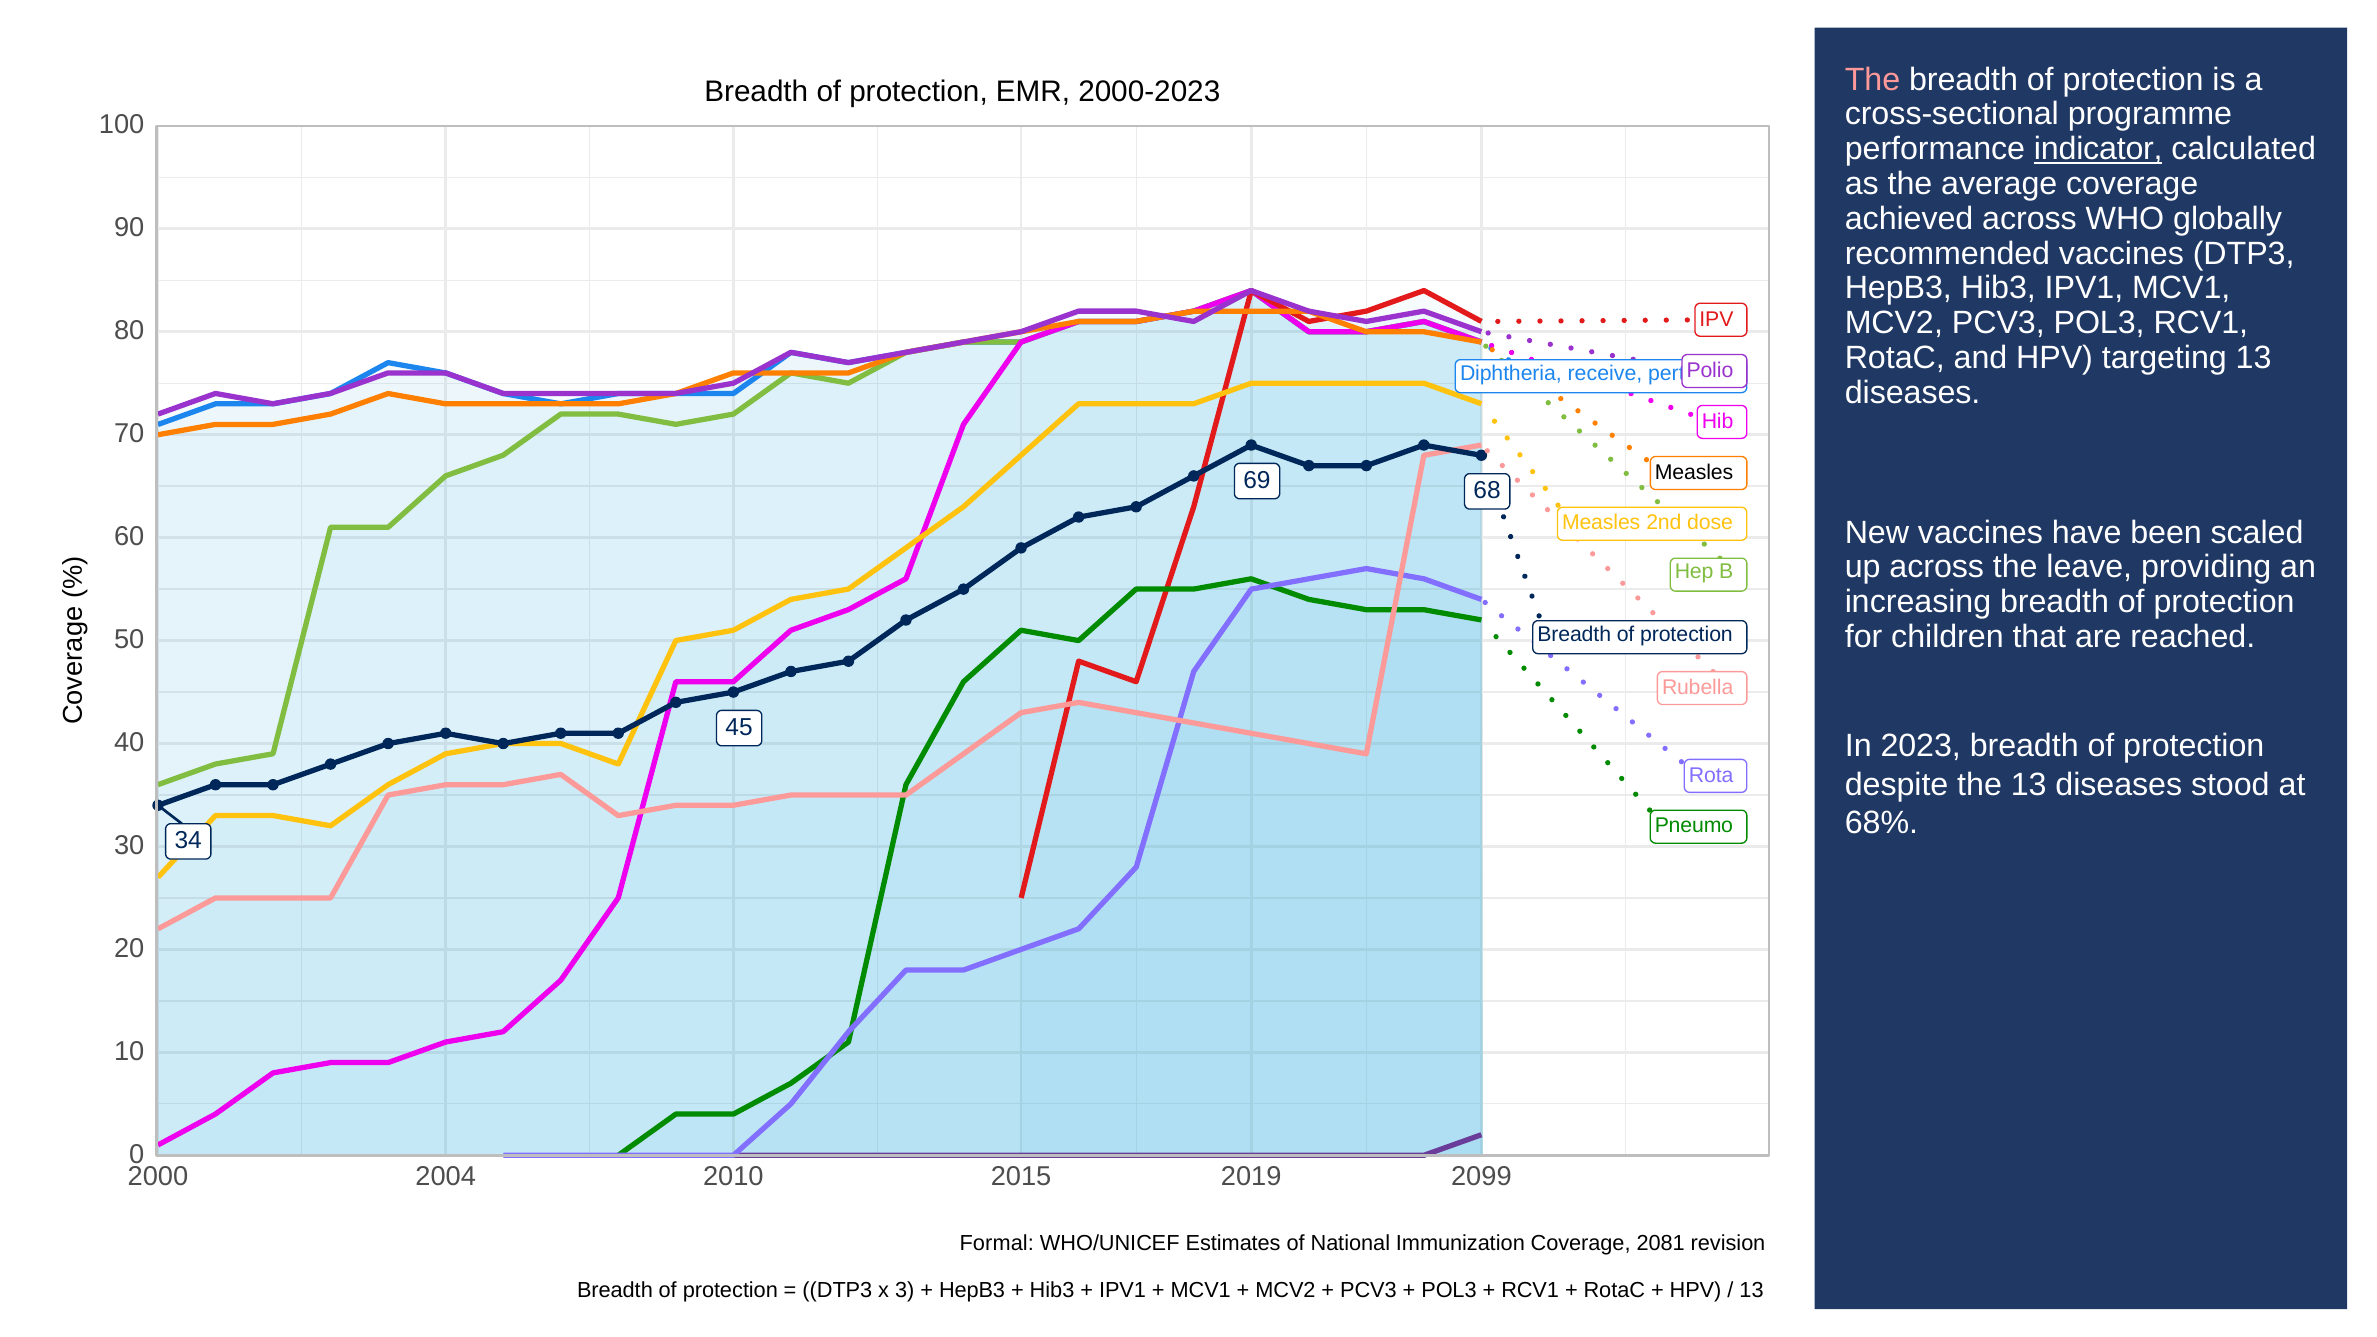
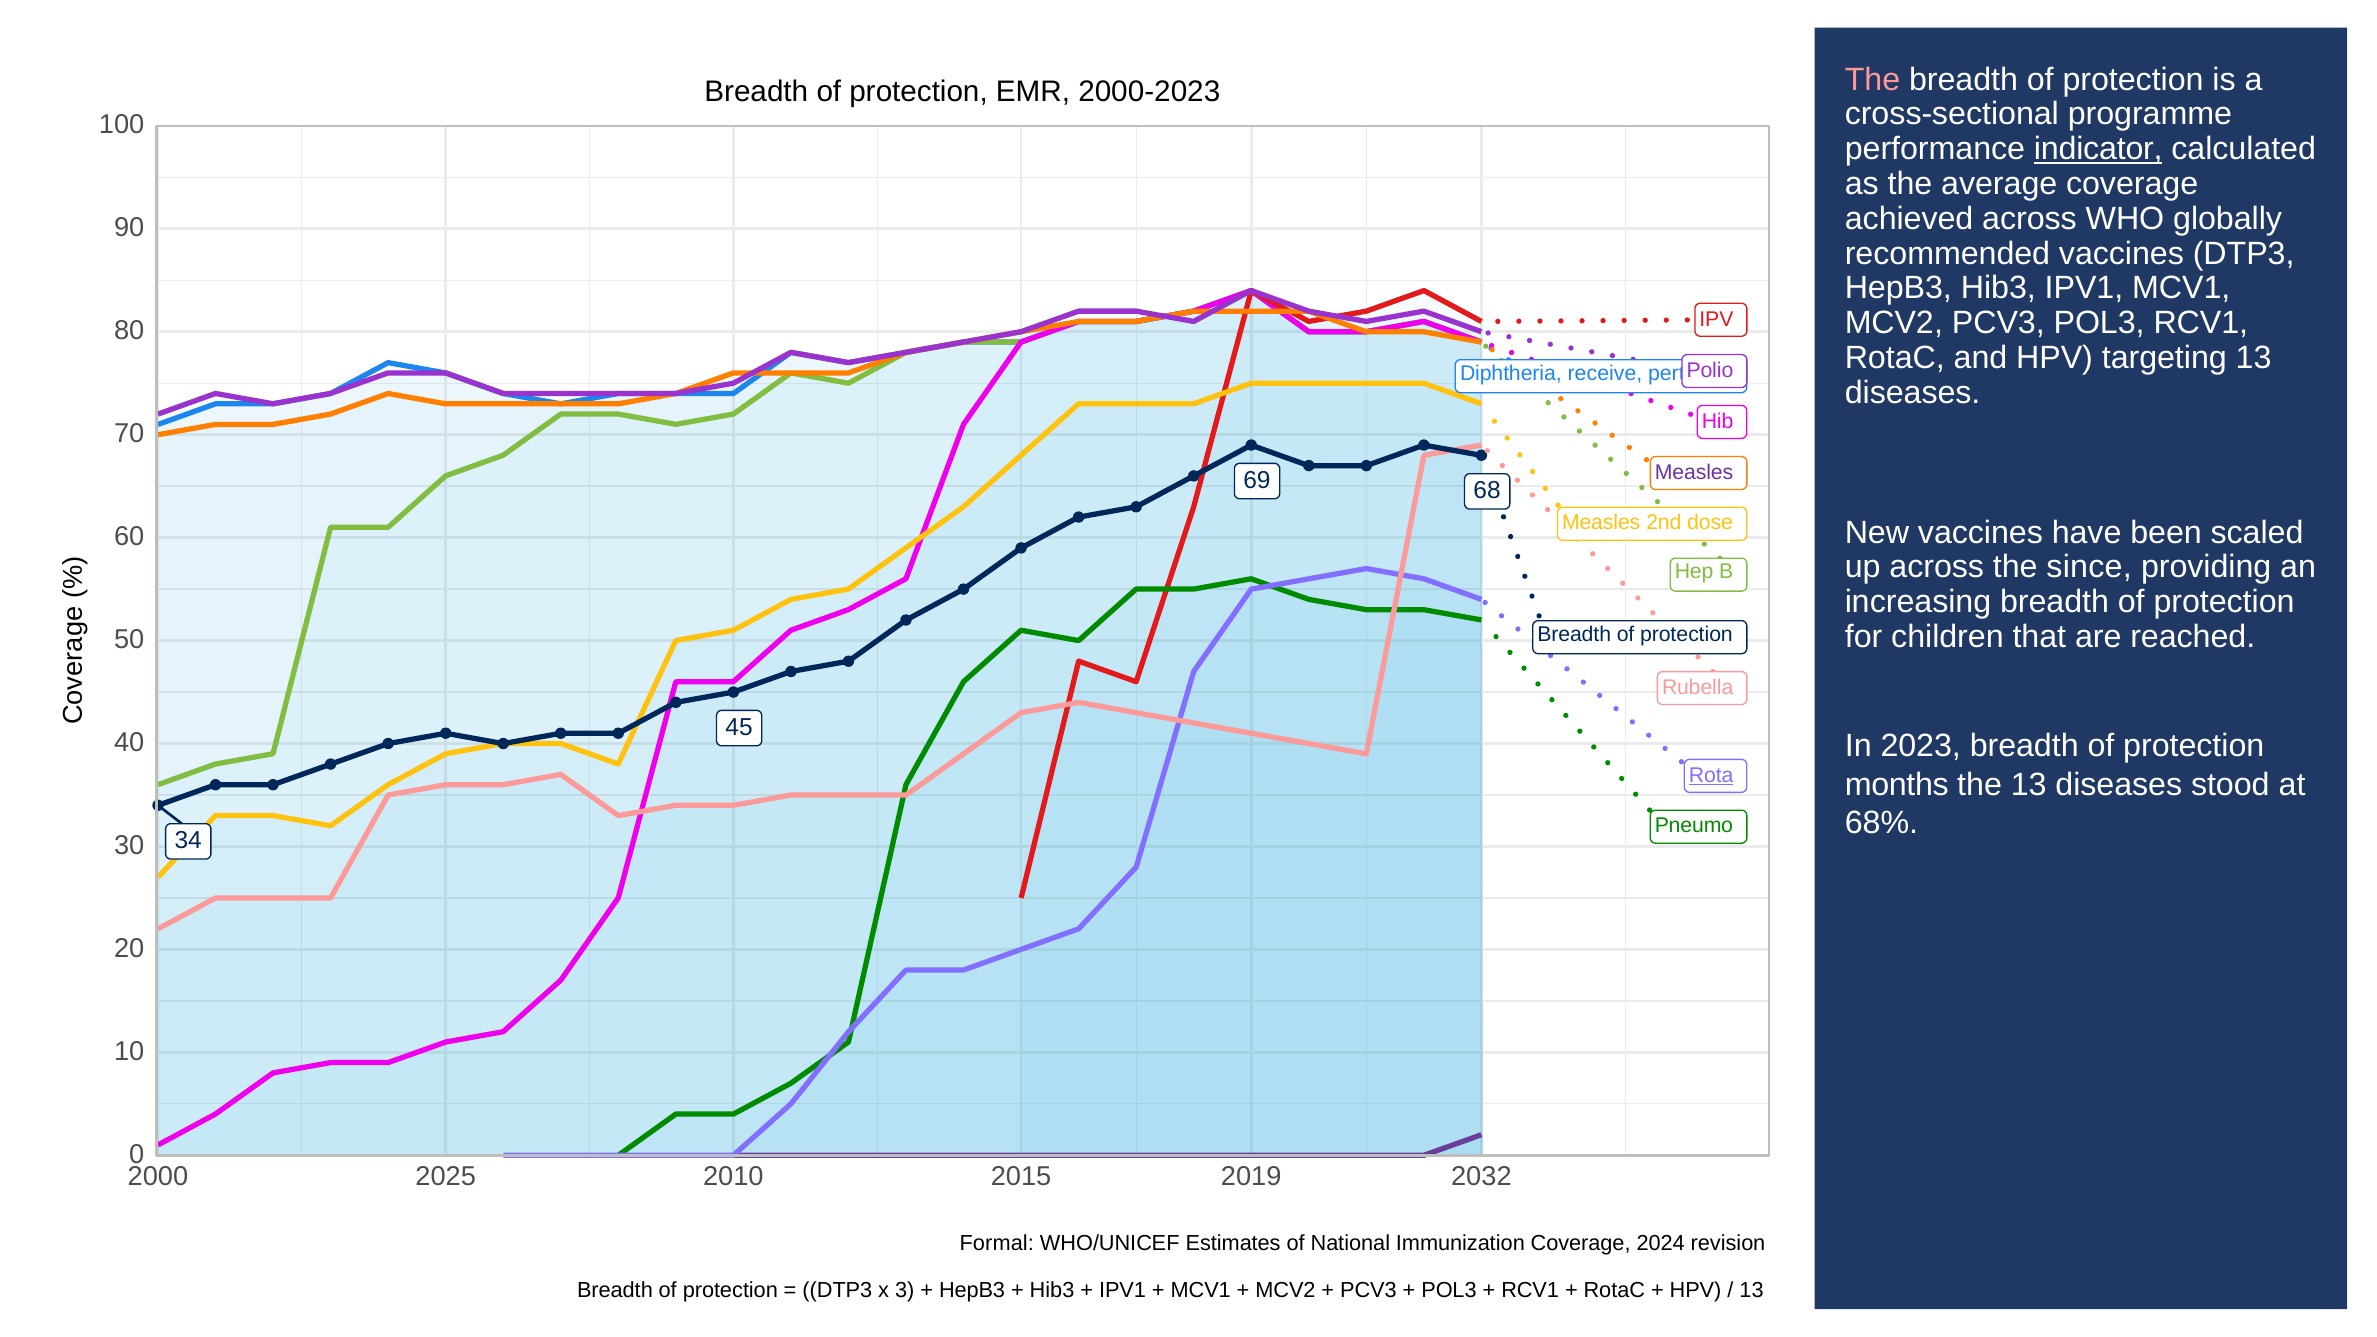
Measles colour: black -> purple (1694, 472)
leave: leave -> since (2089, 567)
Rota underline: none -> present (1711, 775)
despite: despite -> months (1897, 785)
2004: 2004 -> 2025 (446, 1176)
2099: 2099 -> 2032 (1481, 1176)
2081: 2081 -> 2024 (1661, 1243)
